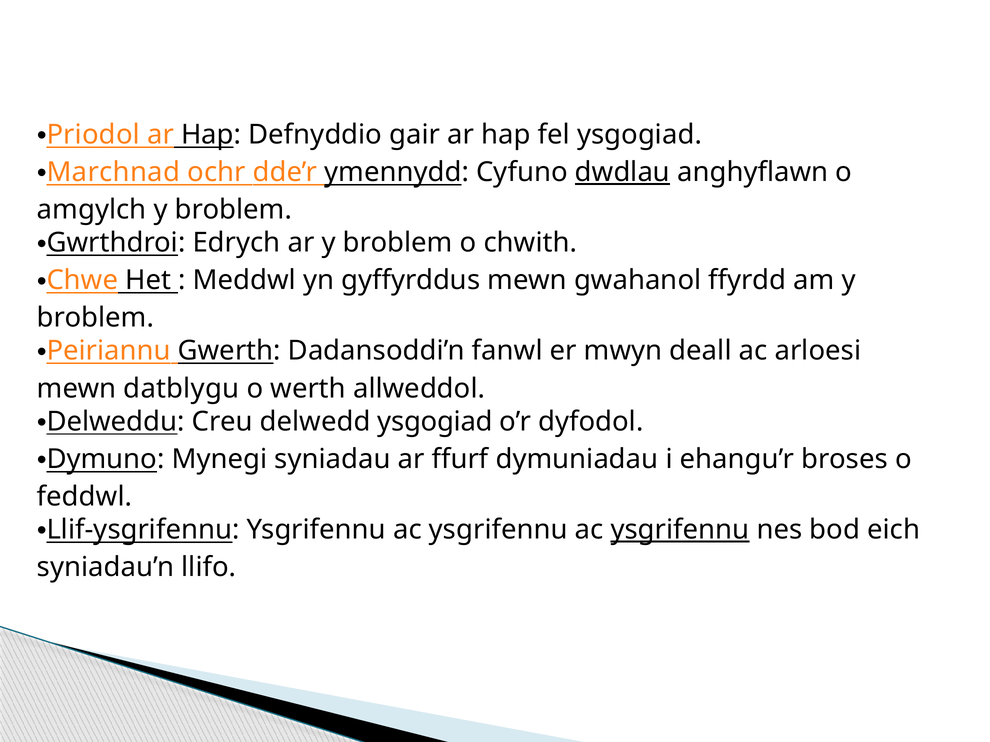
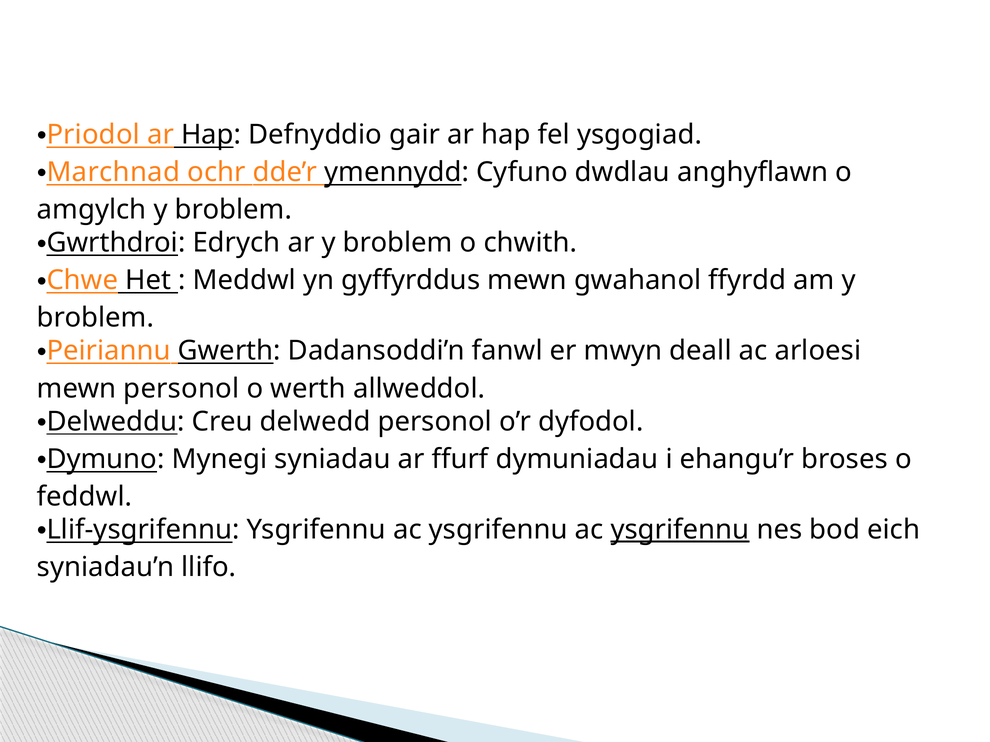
dwdlau underline: present -> none (622, 172)
mewn datblygu: datblygu -> personol (181, 389)
delwedd ysgogiad: ysgogiad -> personol (435, 422)
